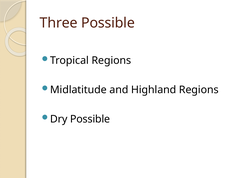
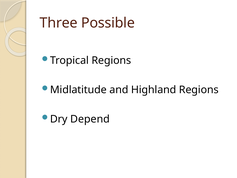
Dry Possible: Possible -> Depend (90, 119)
